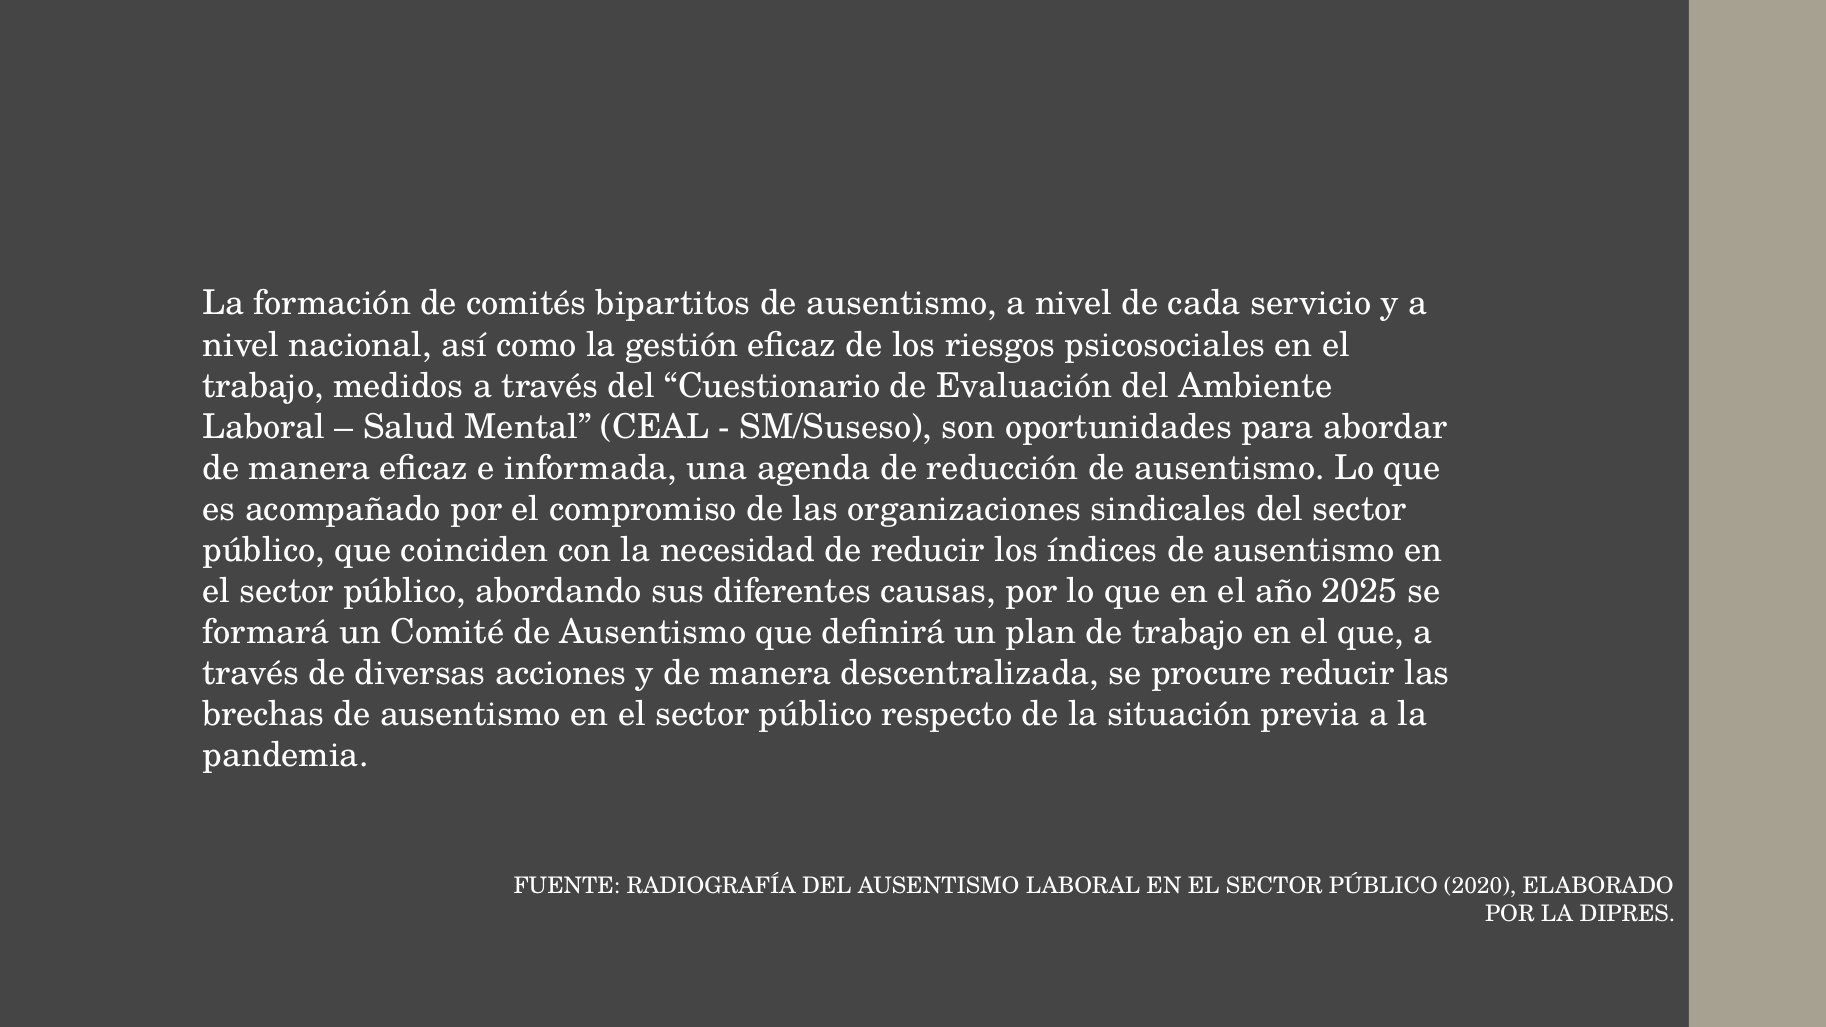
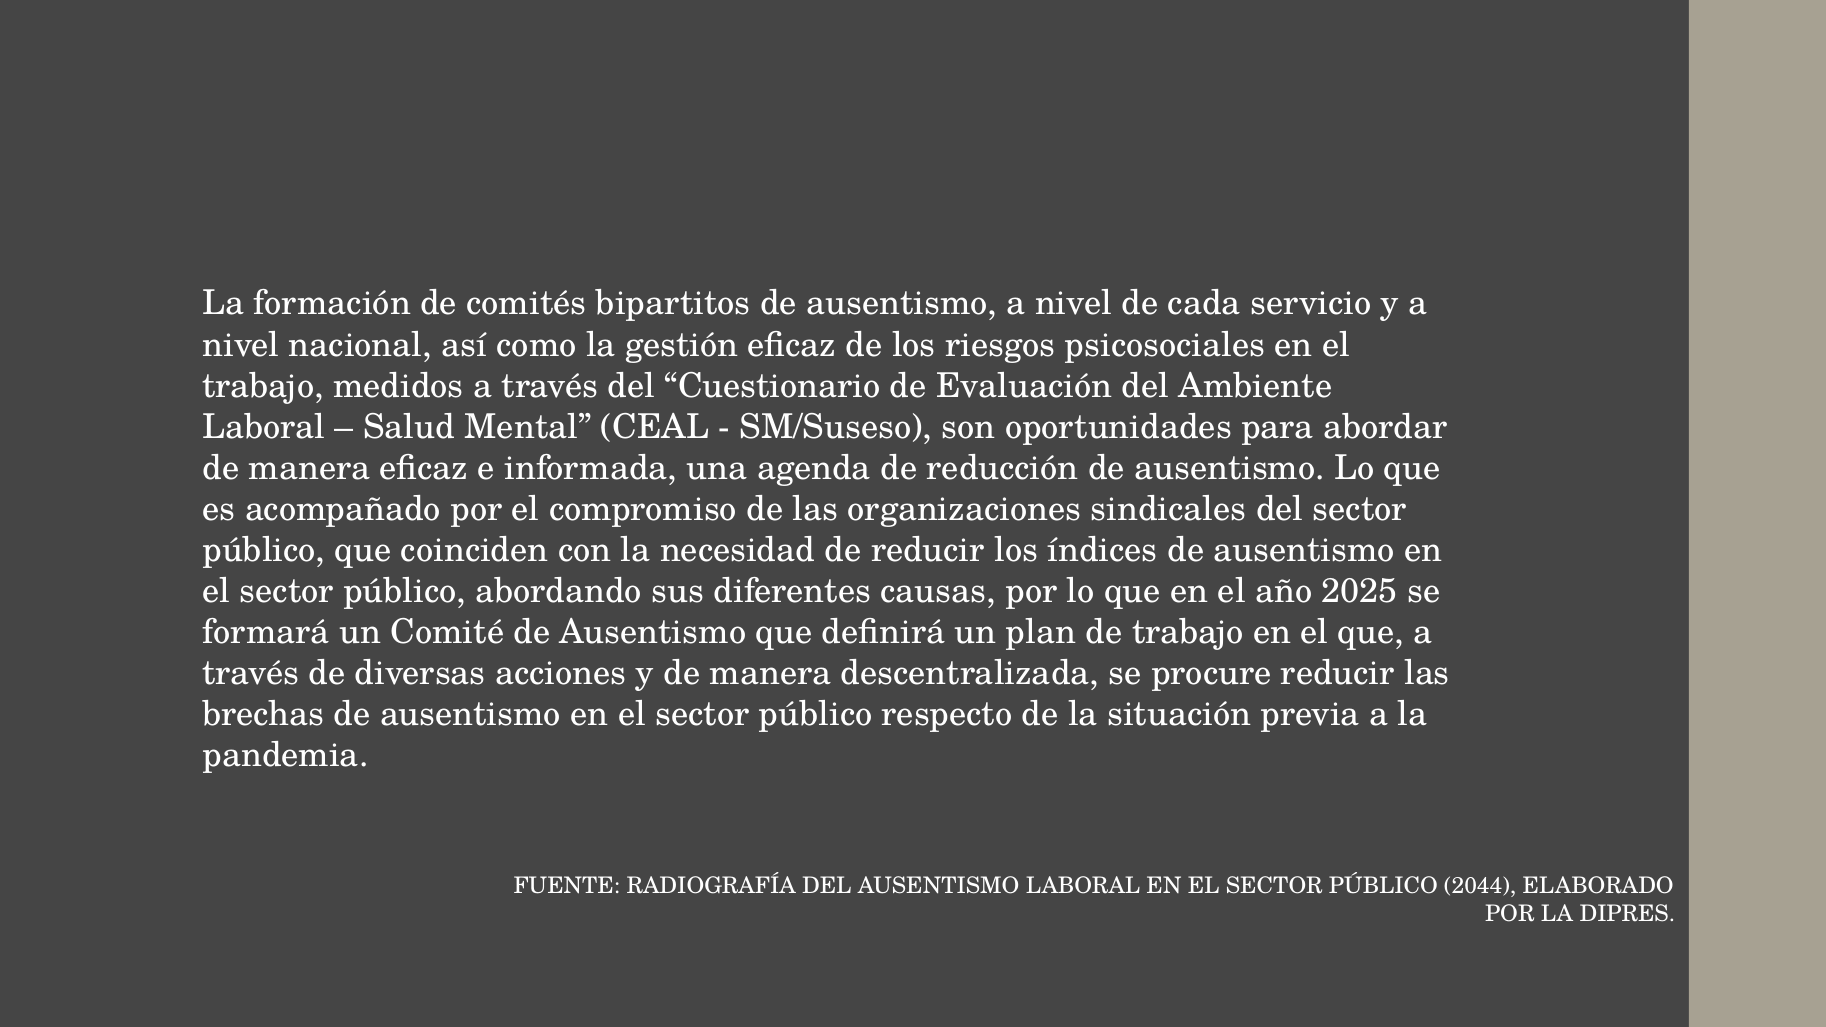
2020: 2020 -> 2044 (1480, 886)
